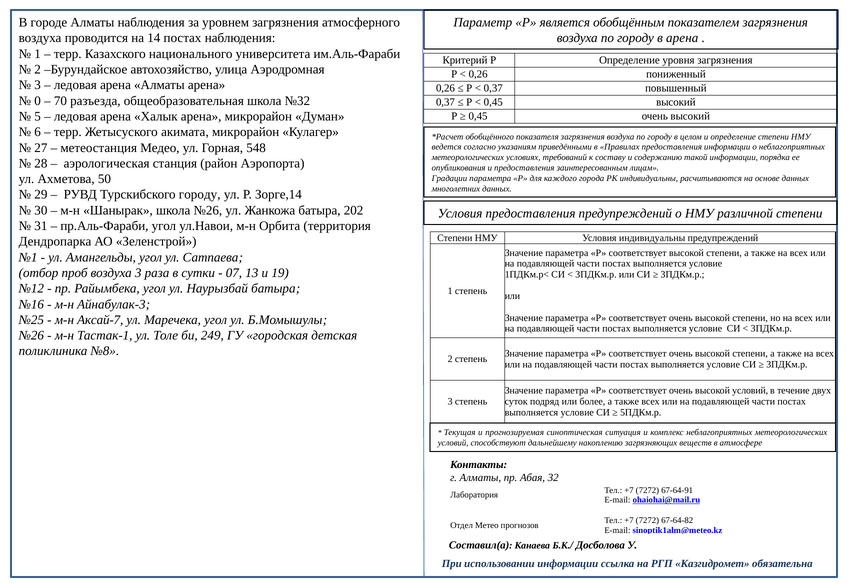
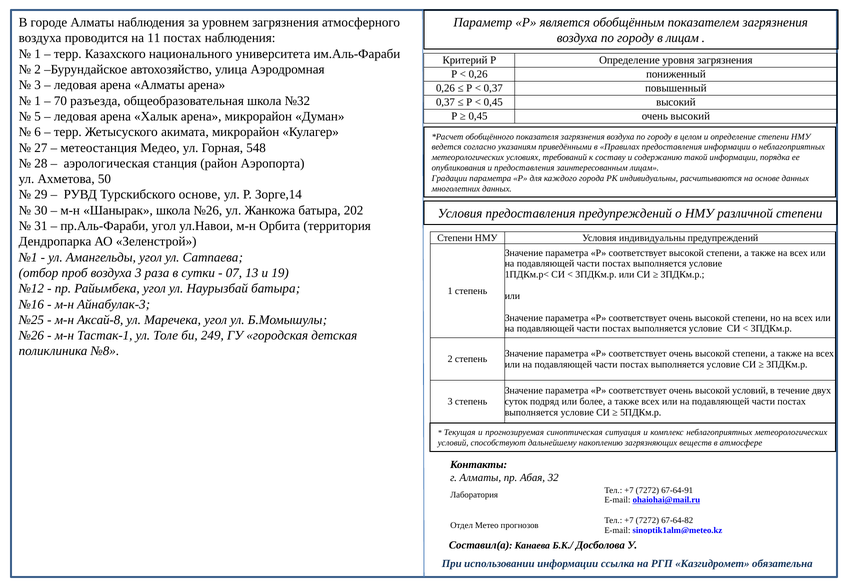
14: 14 -> 11 (154, 38)
в арена: арена -> лицам (682, 38)
0: 0 -> 1 (38, 101)
Турскибского городу: городу -> основе (200, 195)
Аксай-7: Аксай-7 -> Аксай-8 (100, 320)
